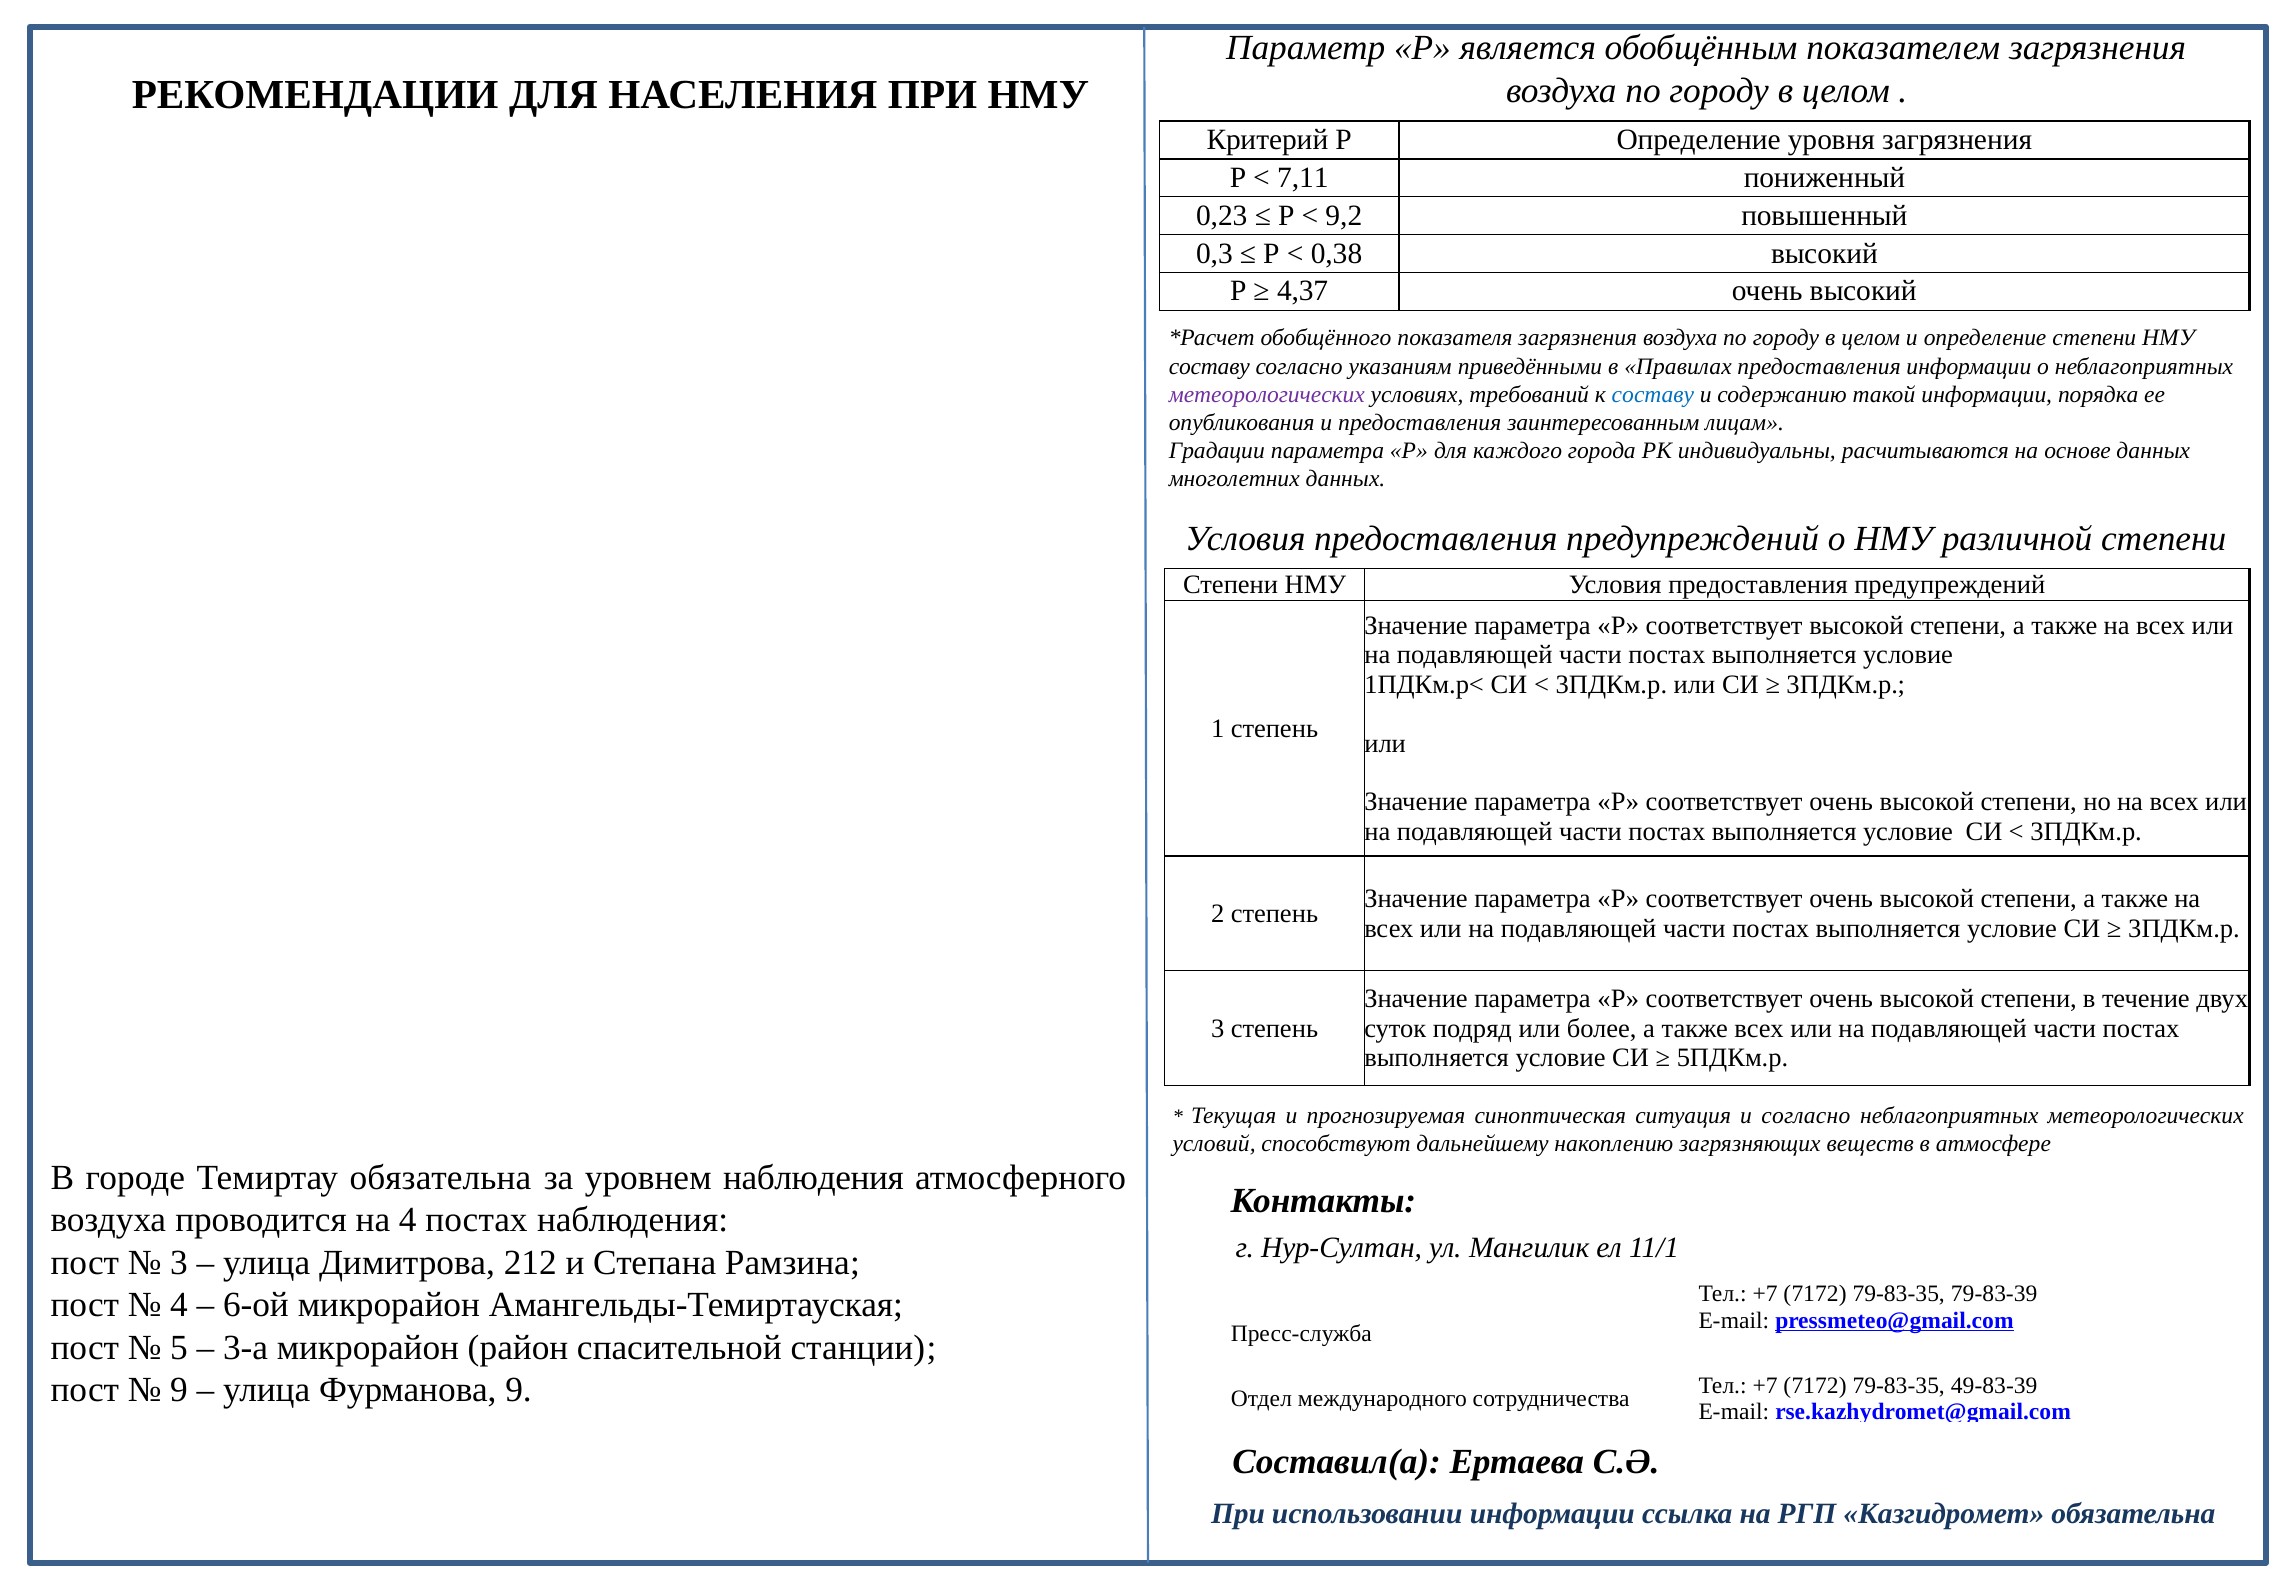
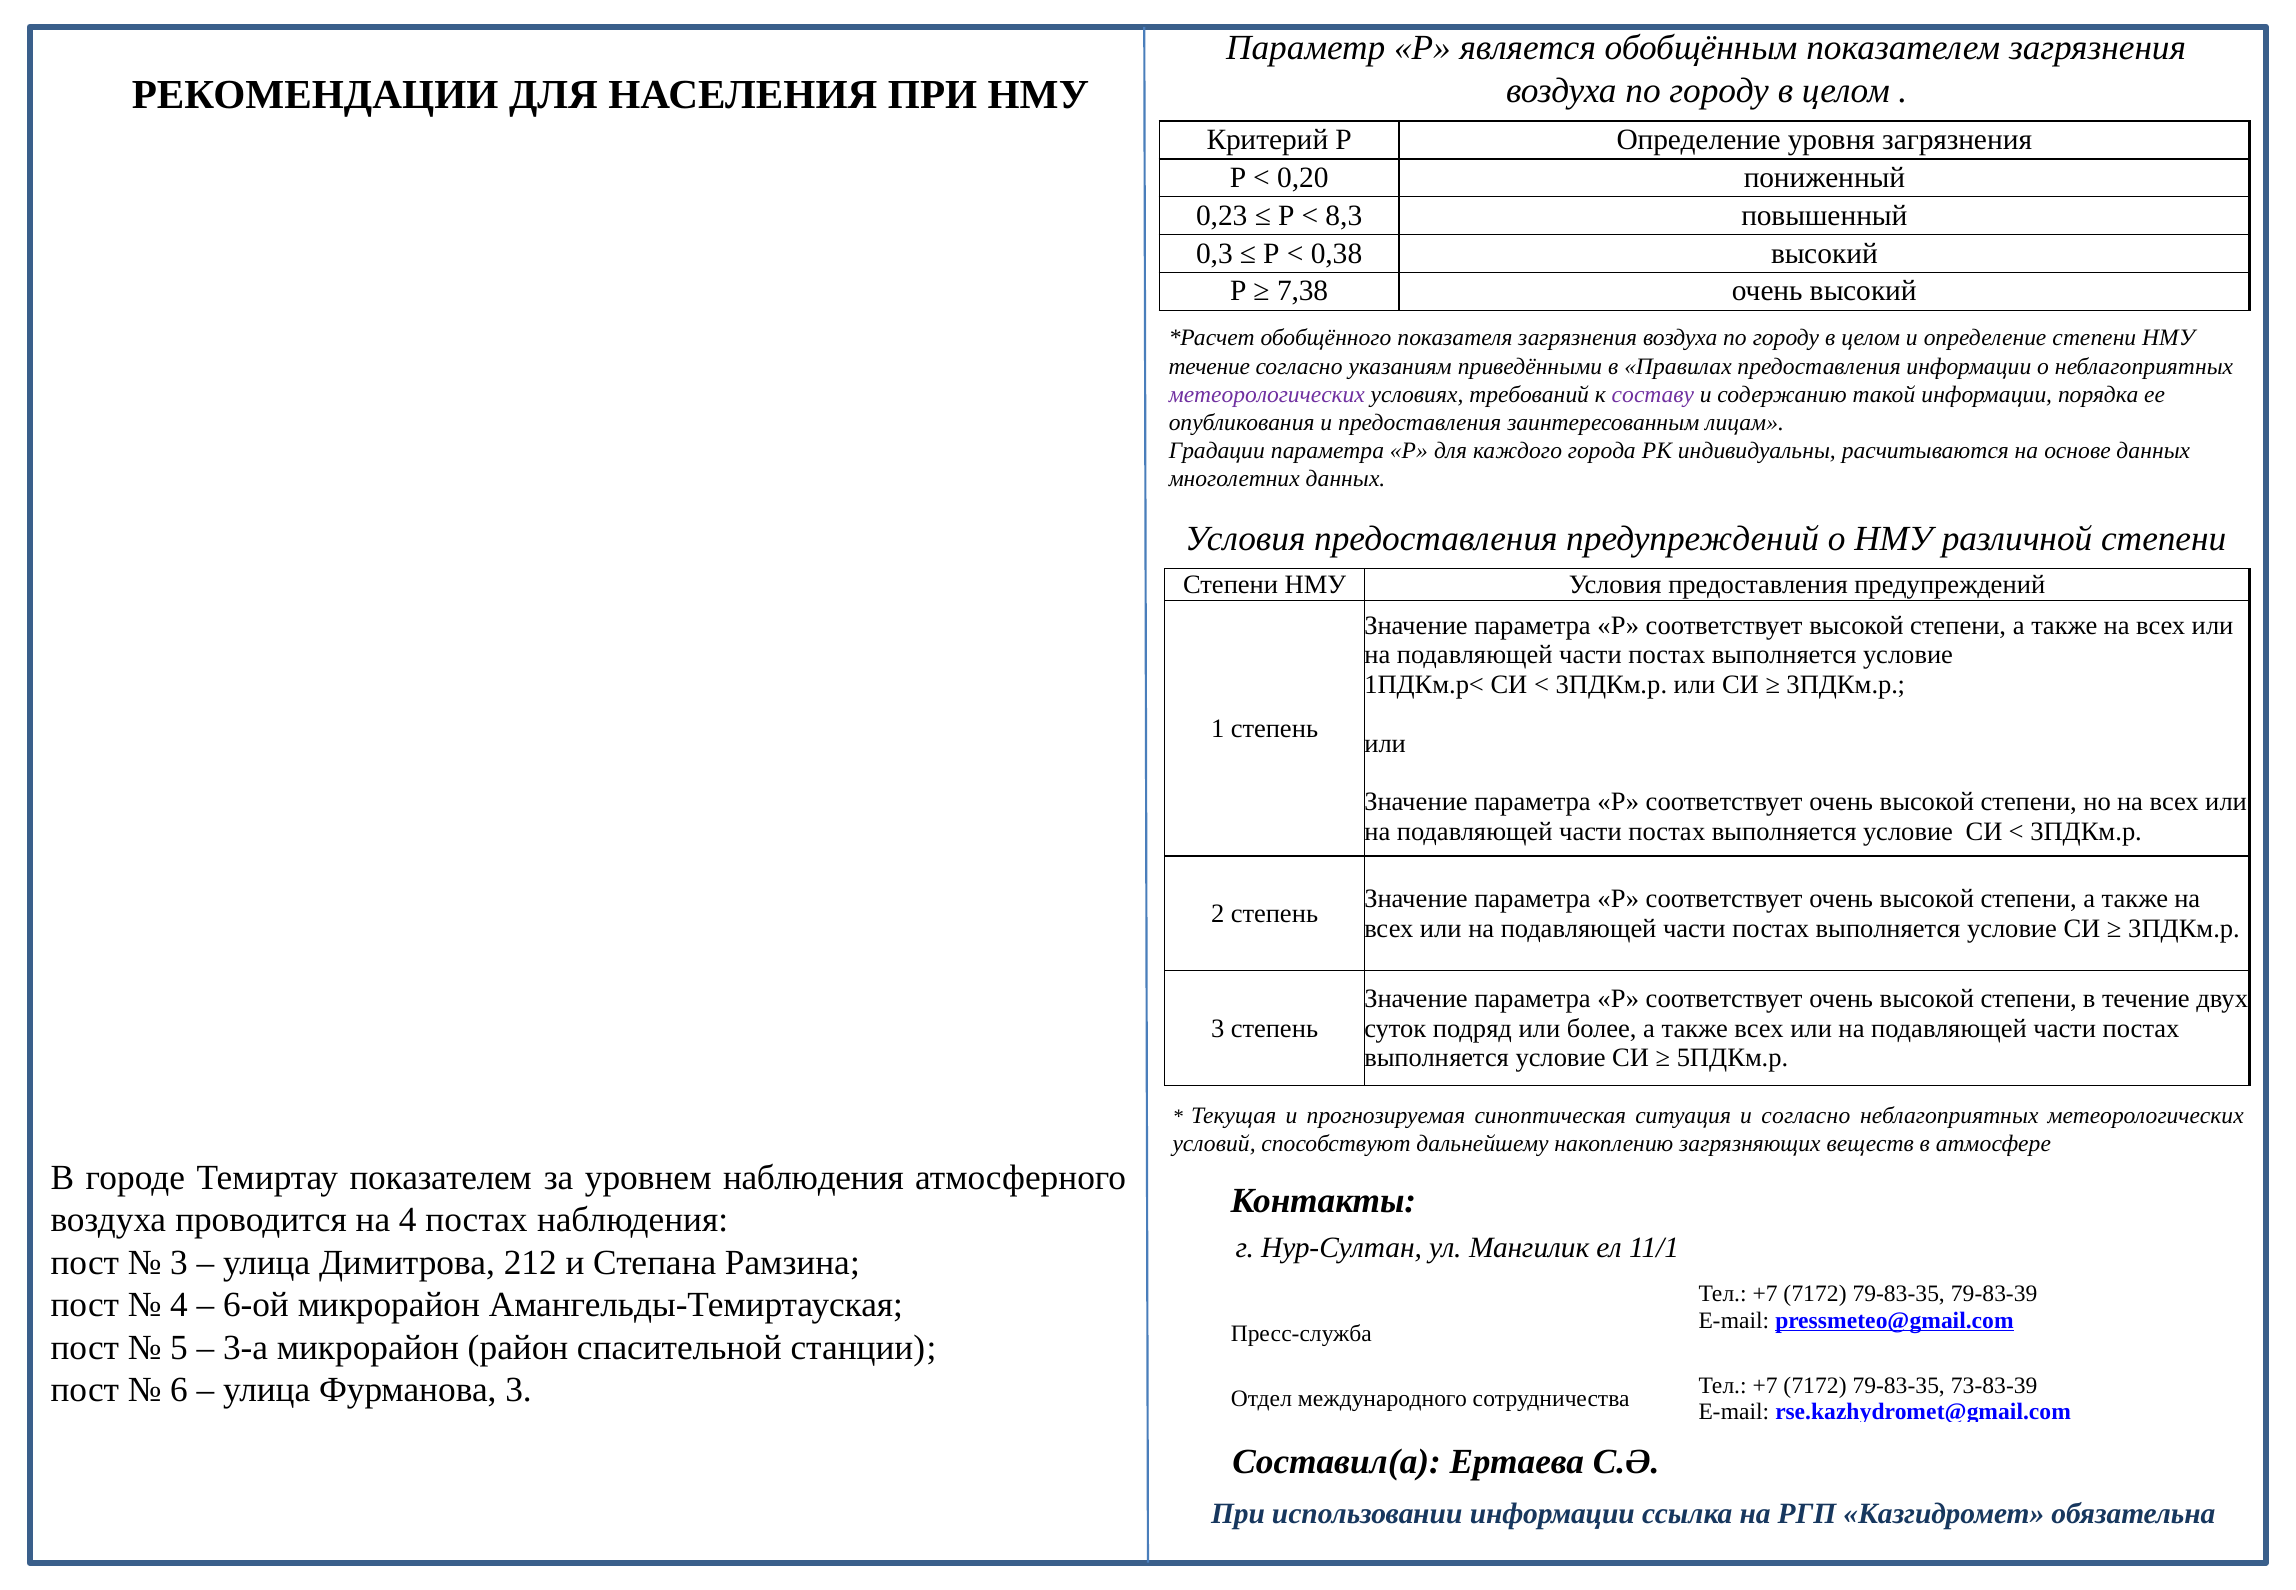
7,11: 7,11 -> 0,20 (1303, 178)
9,2: 9,2 -> 8,3 (1344, 215)
4,37: 4,37 -> 7,38 (1303, 291)
составу: составу -> течение (1209, 366)
составу colour: blue -> purple (1653, 394)
Темиртау обязательна: обязательна -> показателем (441, 1178)
9: 9 -> 6 (179, 1389)
Фурманова 9: 9 -> 3 (519, 1389)
49-83-39: 49-83-39 -> 73-83-39 (1994, 1386)
